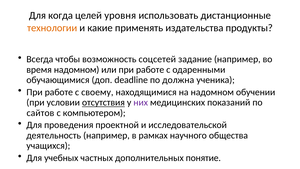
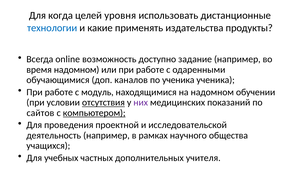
технологии colour: orange -> blue (52, 28)
чтобы: чтобы -> online (68, 59)
соцсетей: соцсетей -> доступно (157, 59)
deadline: deadline -> каналов (131, 80)
по должна: должна -> ученика (178, 80)
своему: своему -> модуль (97, 92)
компьютером underline: none -> present (94, 113)
понятие: понятие -> учителя (203, 158)
